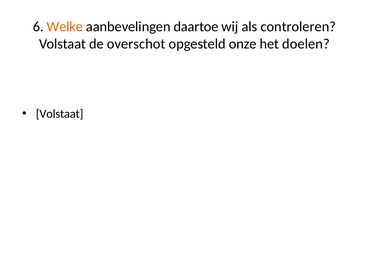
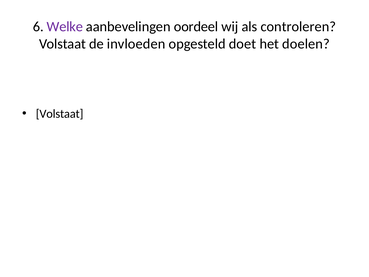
Welke colour: orange -> purple (65, 27)
daartoe: daartoe -> oordeel (196, 27)
overschot: overschot -> invloeden (136, 44)
onze: onze -> doet (243, 44)
